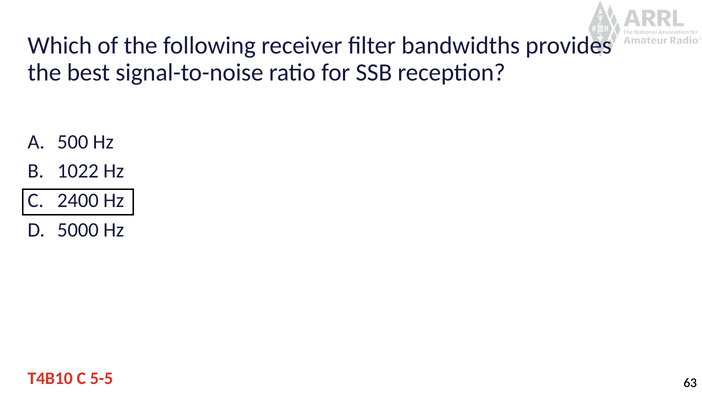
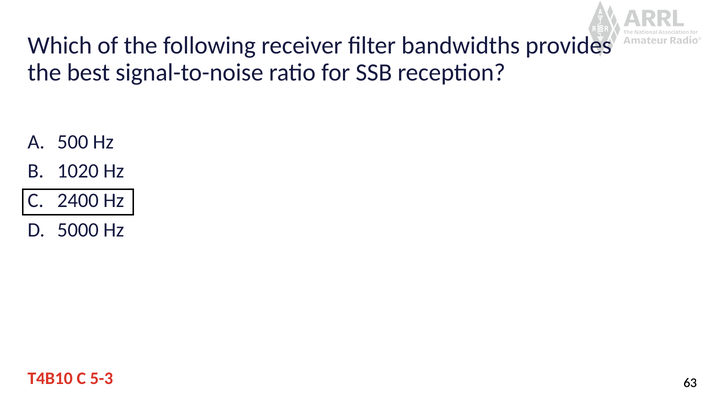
1022: 1022 -> 1020 (78, 171)
5-5: 5-5 -> 5-3 (102, 378)
